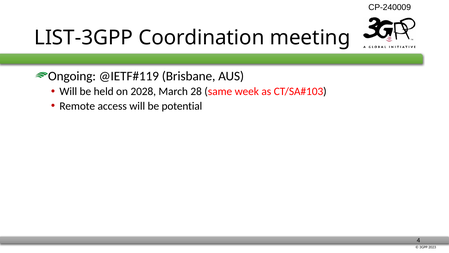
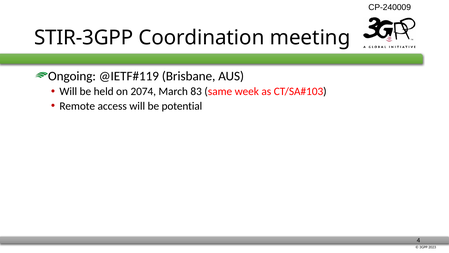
LIST-3GPP: LIST-3GPP -> STIR-3GPP (84, 38)
2028: 2028 -> 2074 (143, 91)
28: 28 -> 83 (196, 91)
